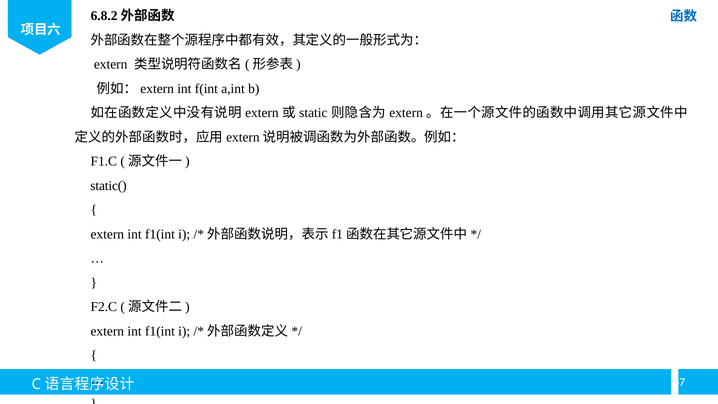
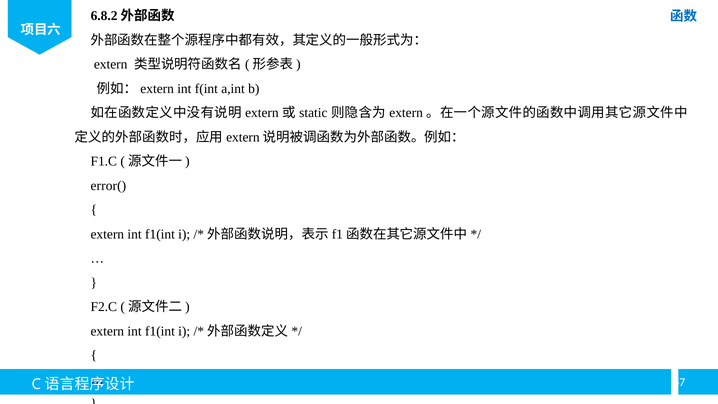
static(: static( -> error( (108, 186)
